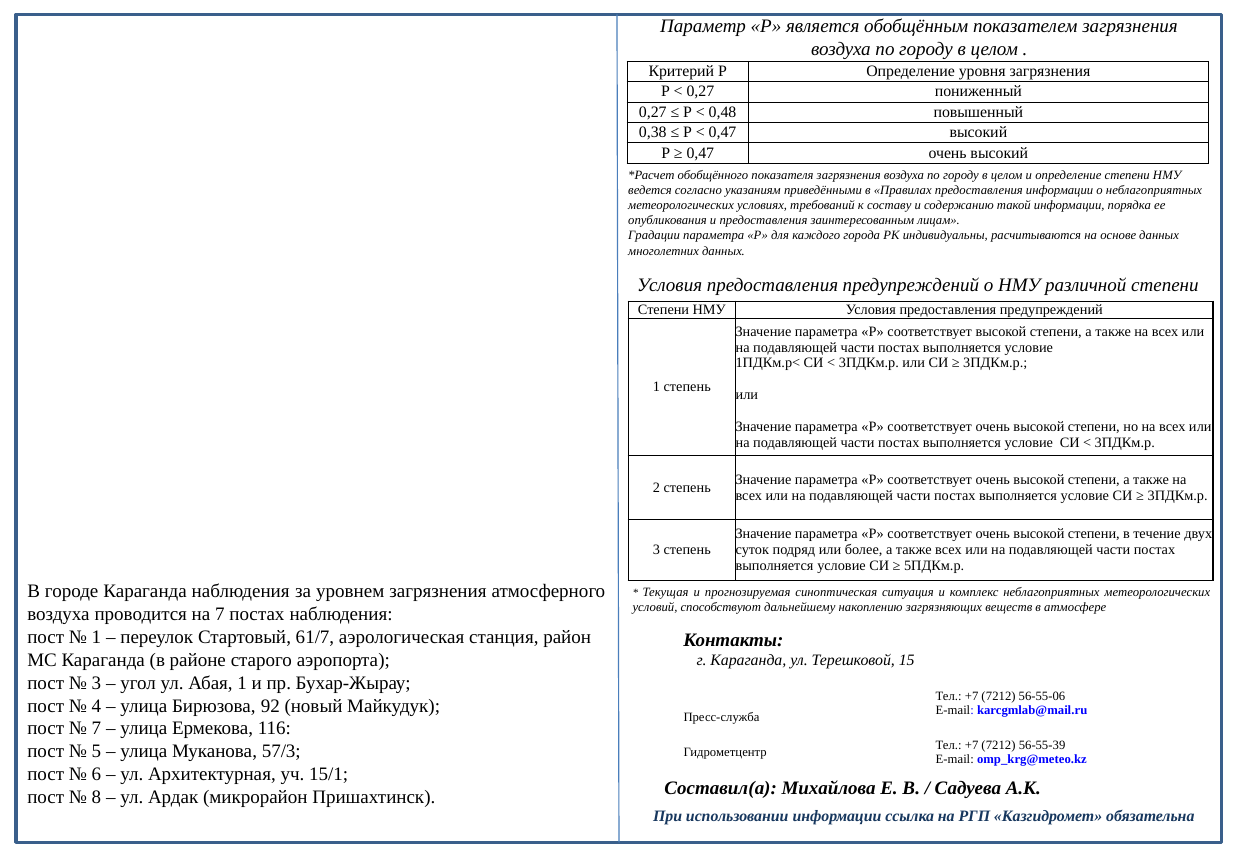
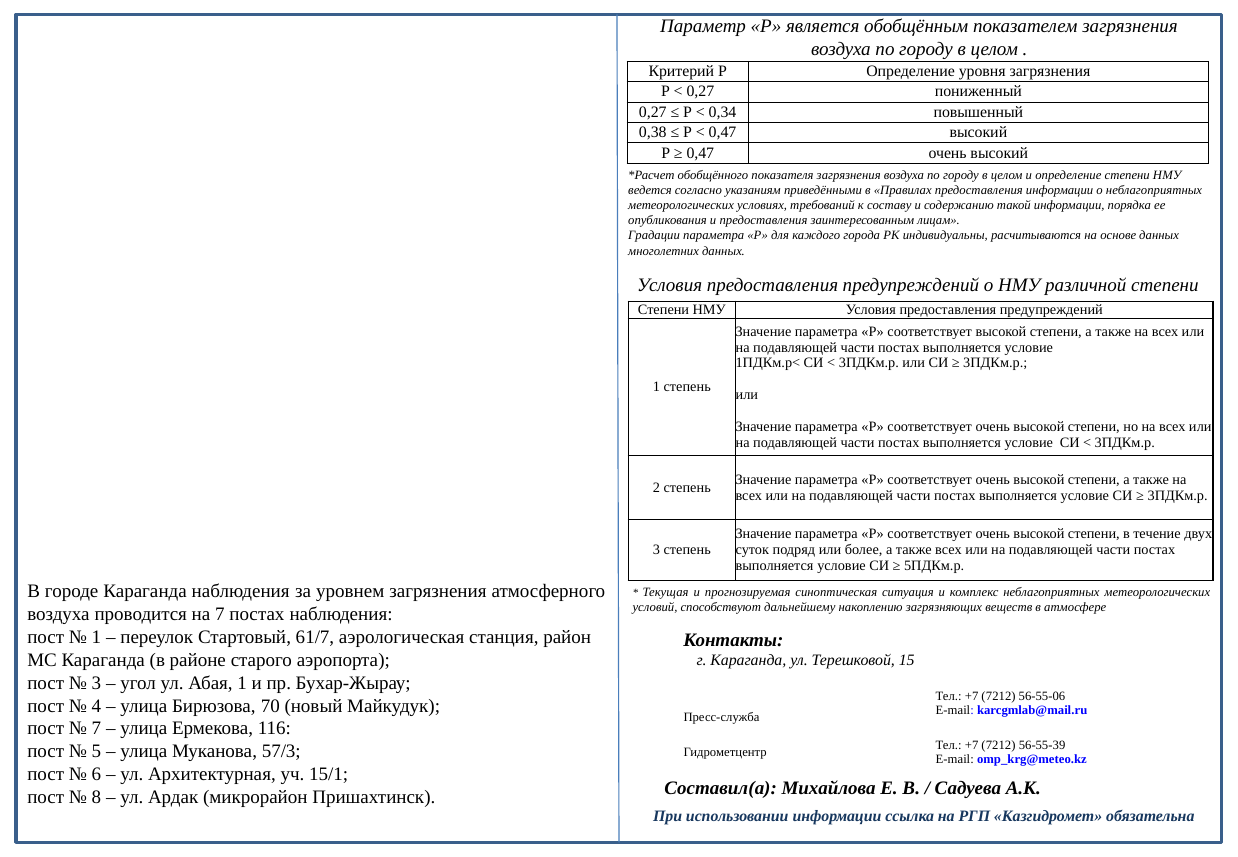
0,48: 0,48 -> 0,34 (723, 112)
92: 92 -> 70 (270, 706)
